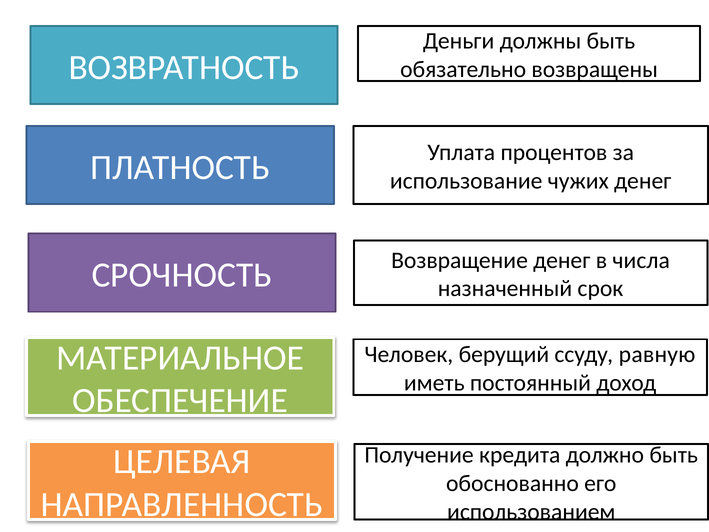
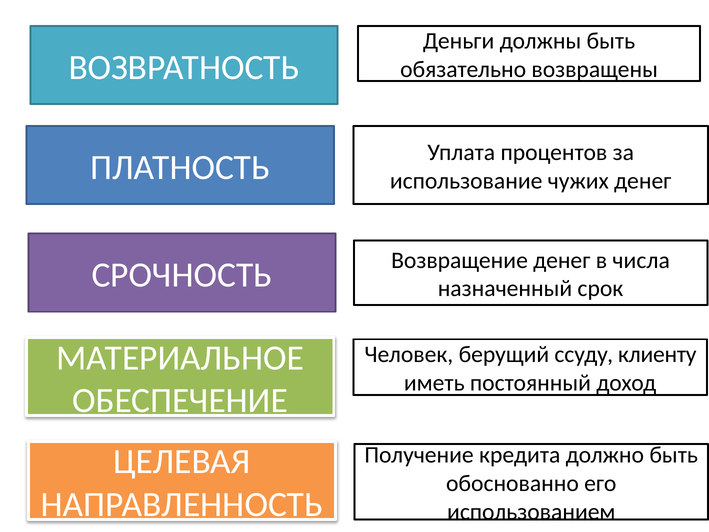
равную: равную -> клиенту (657, 355)
